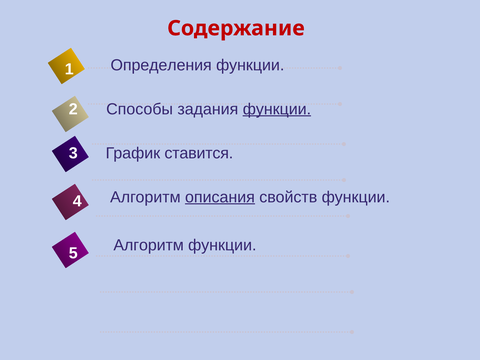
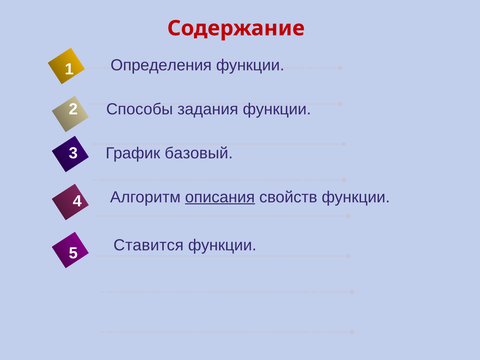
функции underline: present -> none (277, 109)
ставится: ставится -> базовый (199, 153)
Алгоритм: Алгоритм -> Ставится (149, 245)
